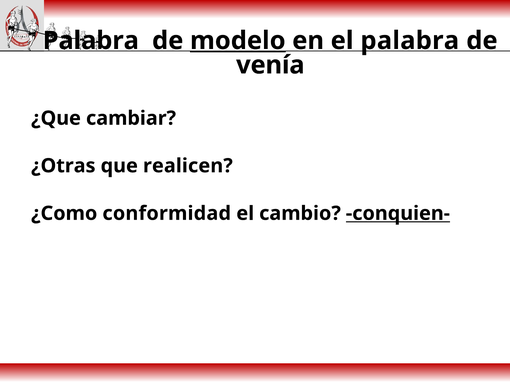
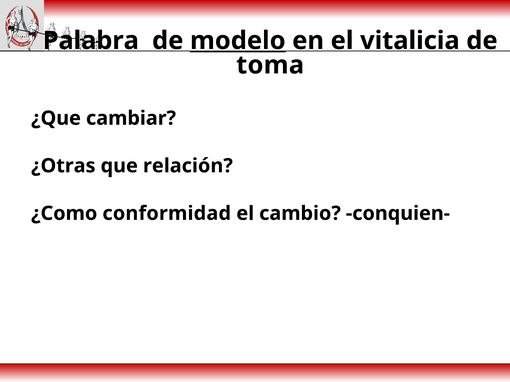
el palabra: palabra -> vitalicia (410, 41)
venía: venía -> toma (270, 65)
realicen: realicen -> relación (188, 166)
conquien- underline: present -> none (398, 214)
